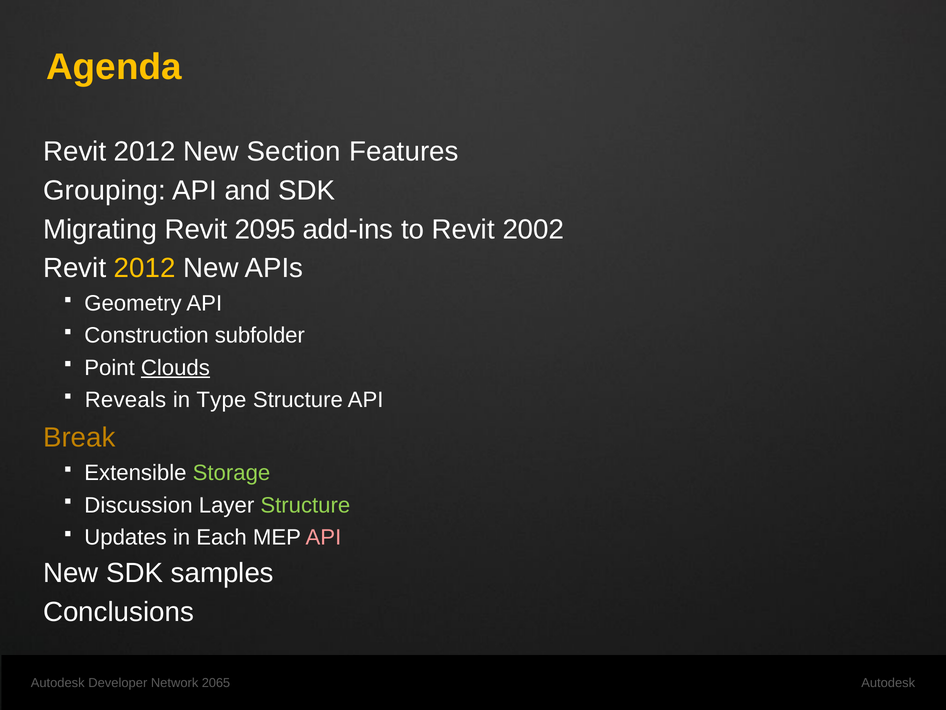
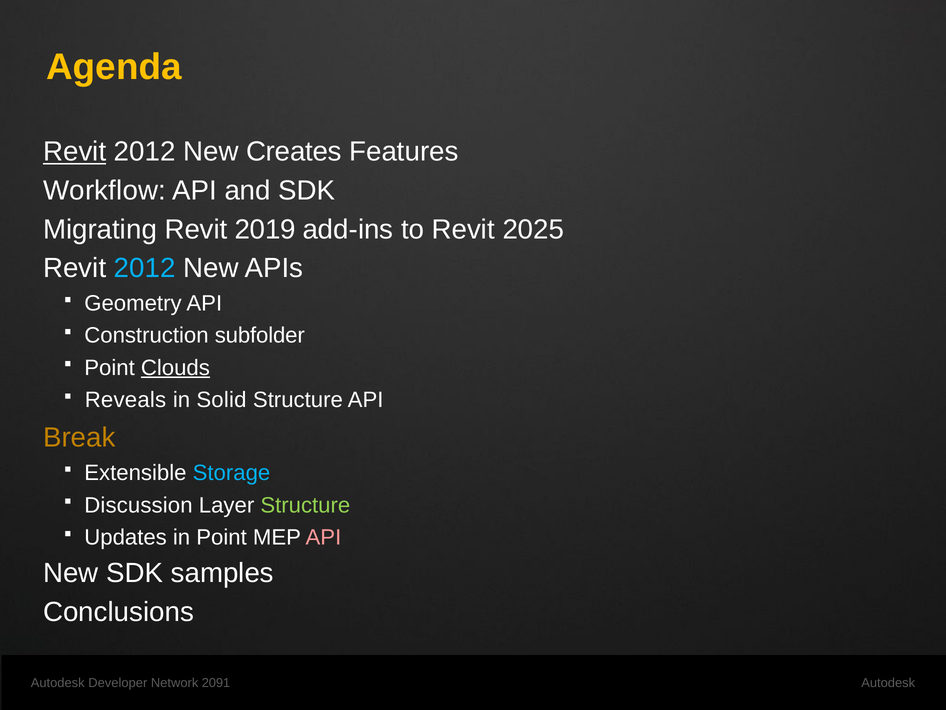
Revit underline: none -> present (75, 152)
Section: Section -> Creates (294, 152)
Grouping: Grouping -> Workflow (105, 190)
2095: 2095 -> 2019 (265, 229)
2002: 2002 -> 2025 (533, 229)
2012 colour: yellow -> light blue (145, 268)
Type: Type -> Solid (221, 400)
Storage colour: light green -> light blue (231, 473)
in Each: Each -> Point (222, 537)
2065: 2065 -> 2091 (216, 682)
